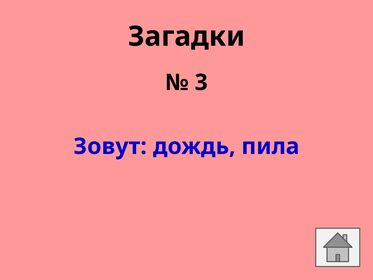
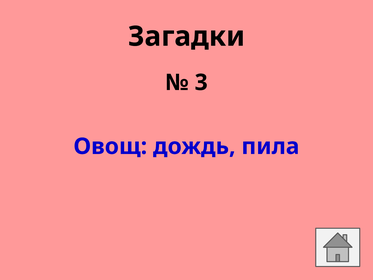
Зовут: Зовут -> Овощ (110, 146)
